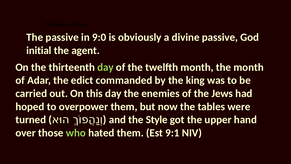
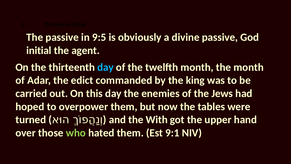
9:0: 9:0 -> 9:5 (99, 37)
day colour: light green -> light blue (105, 67)
Style: Style -> With (157, 120)
